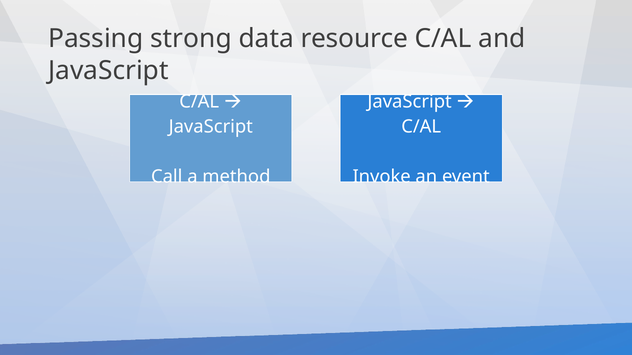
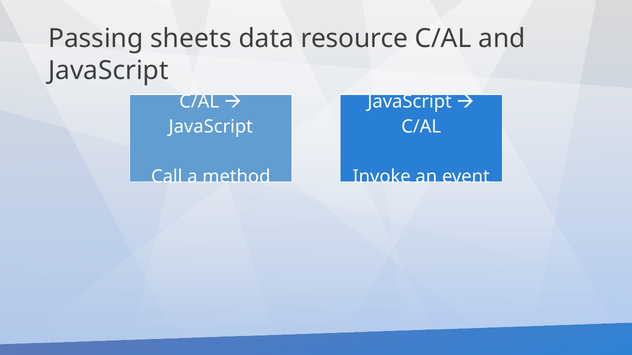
strong: strong -> sheets (191, 38)
